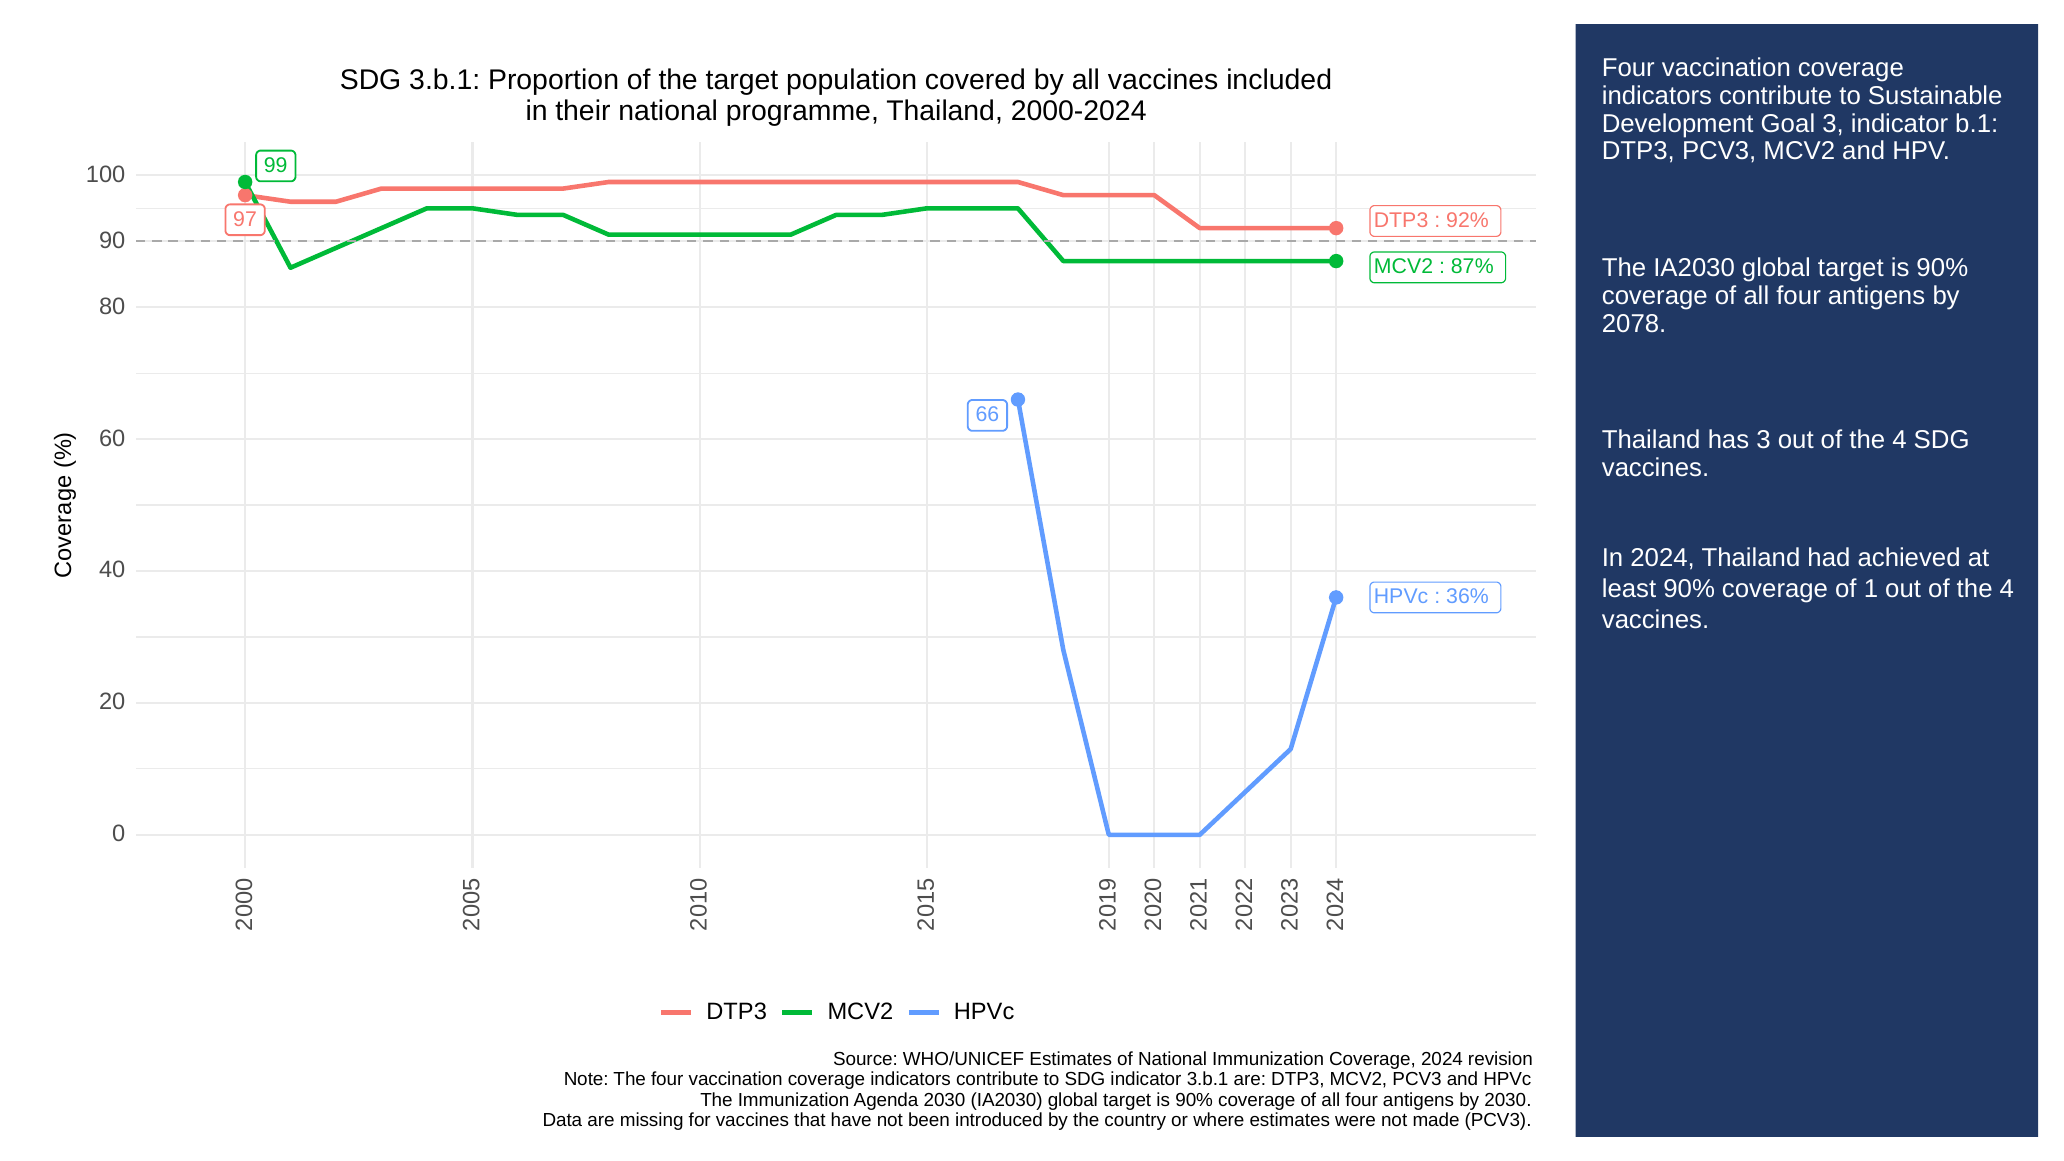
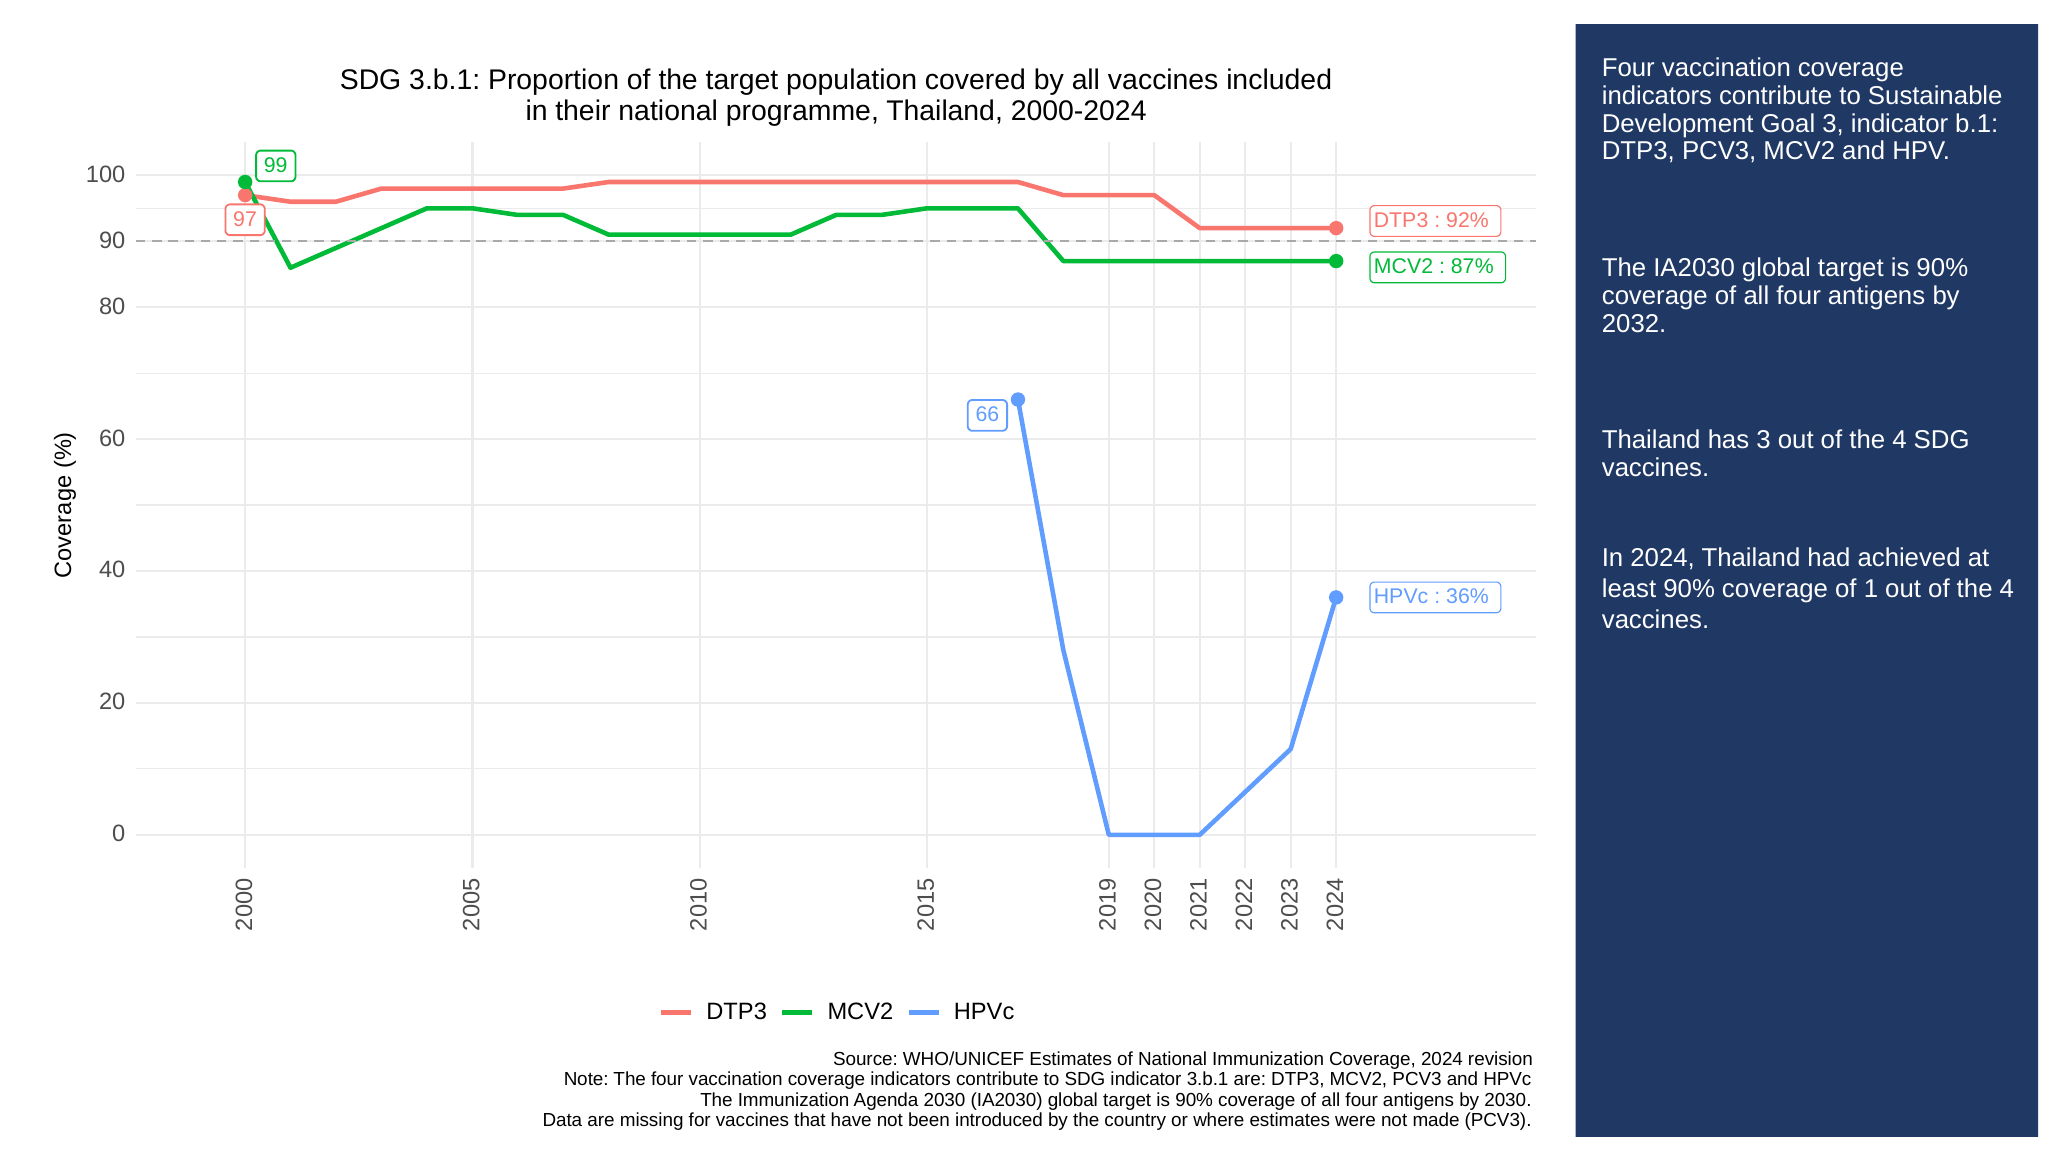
2078: 2078 -> 2032 (1634, 324)
